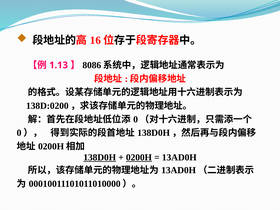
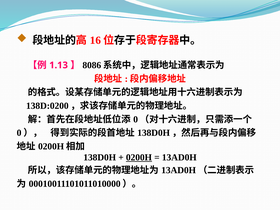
138D0H underline: present -> none (100, 157)
